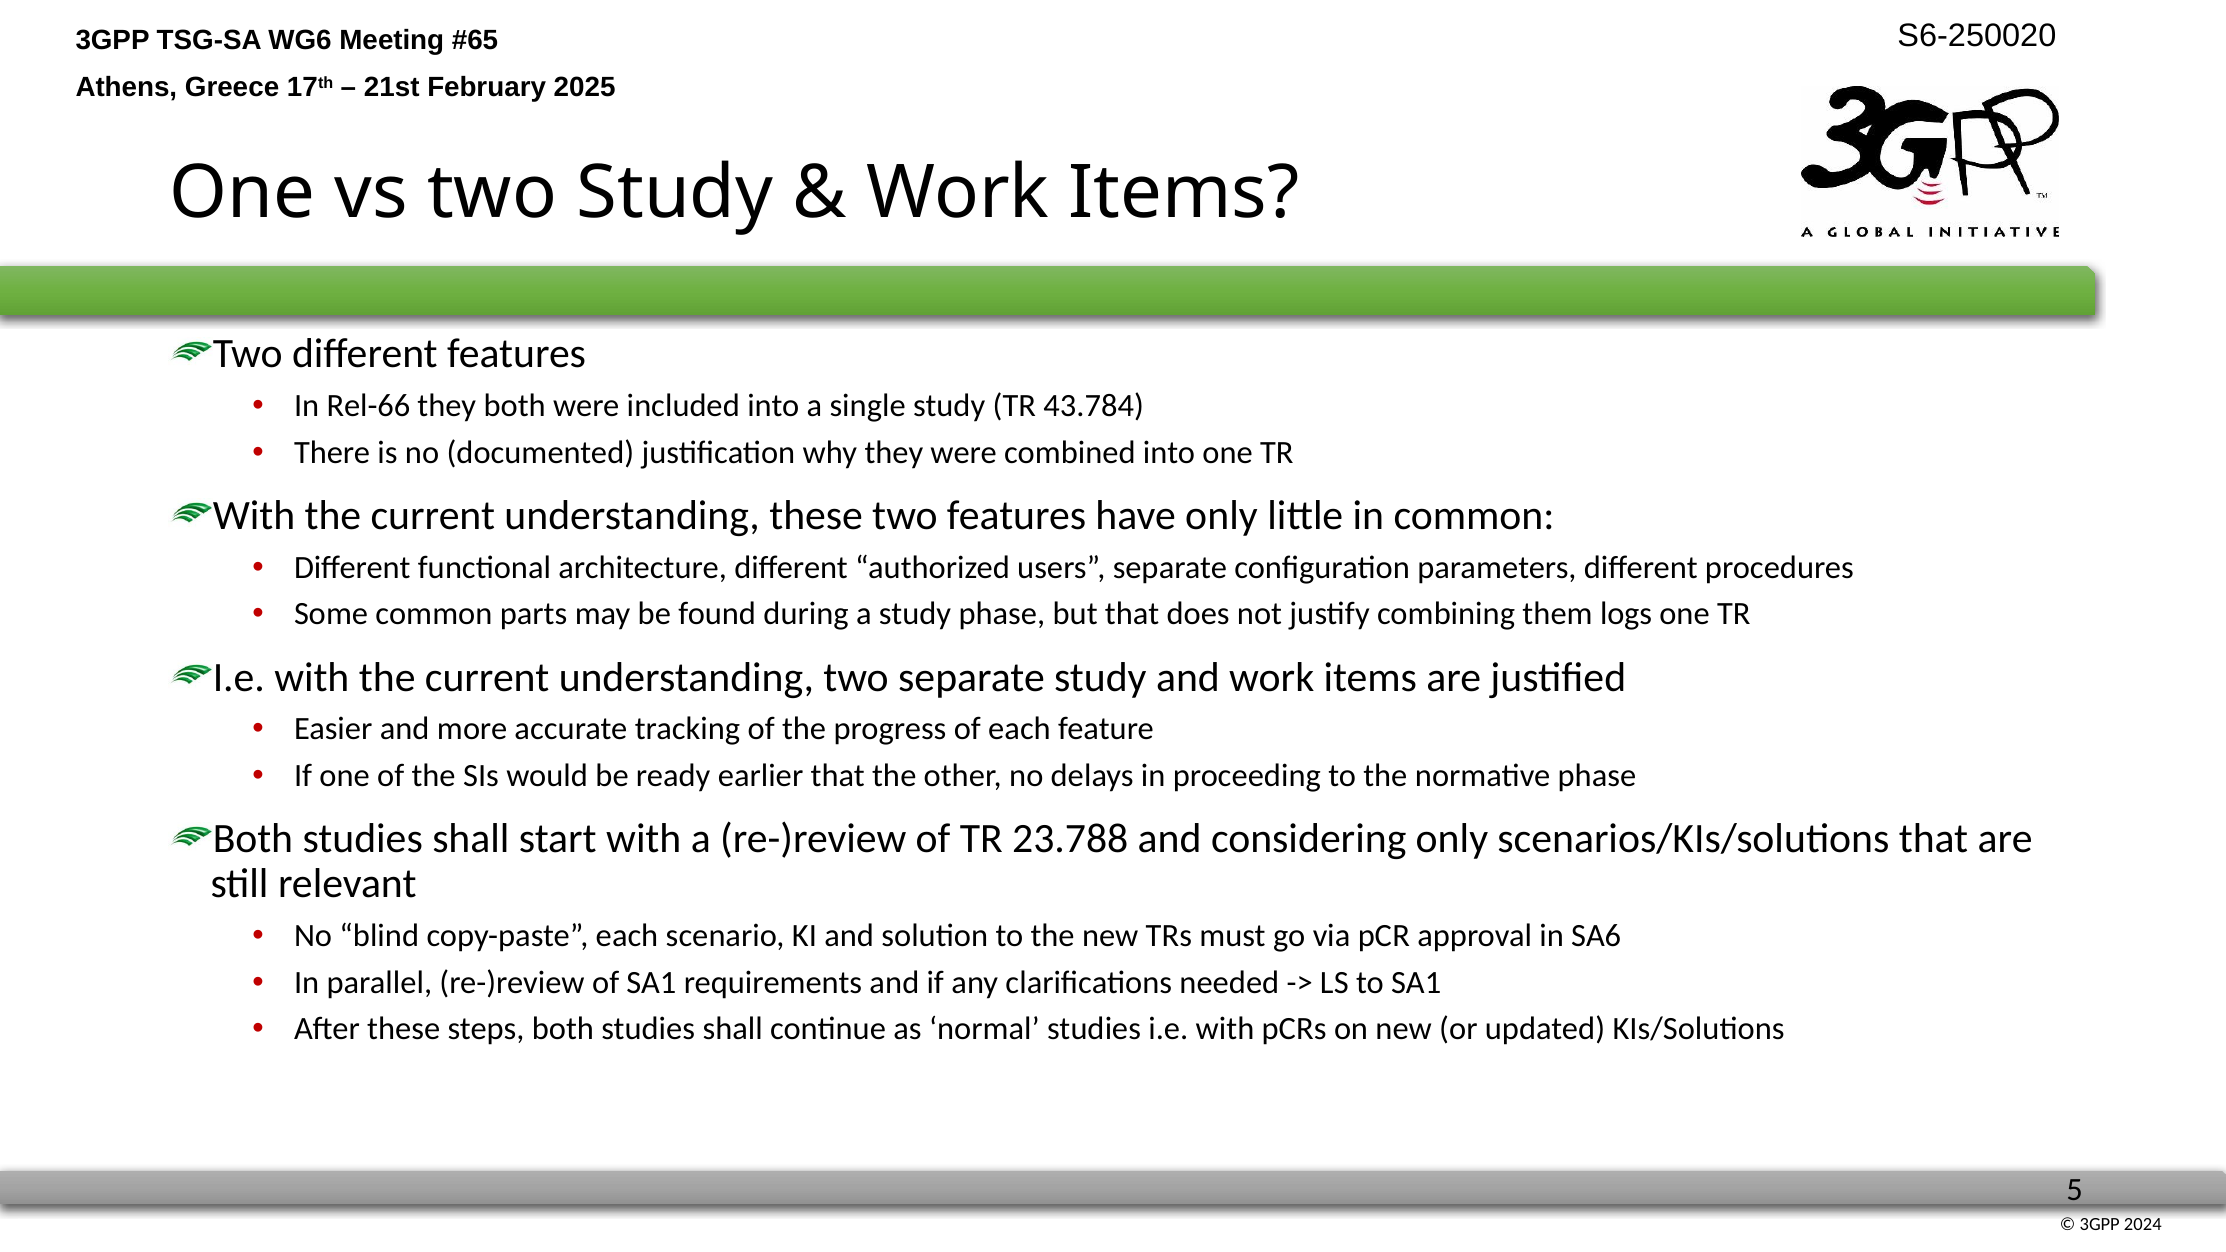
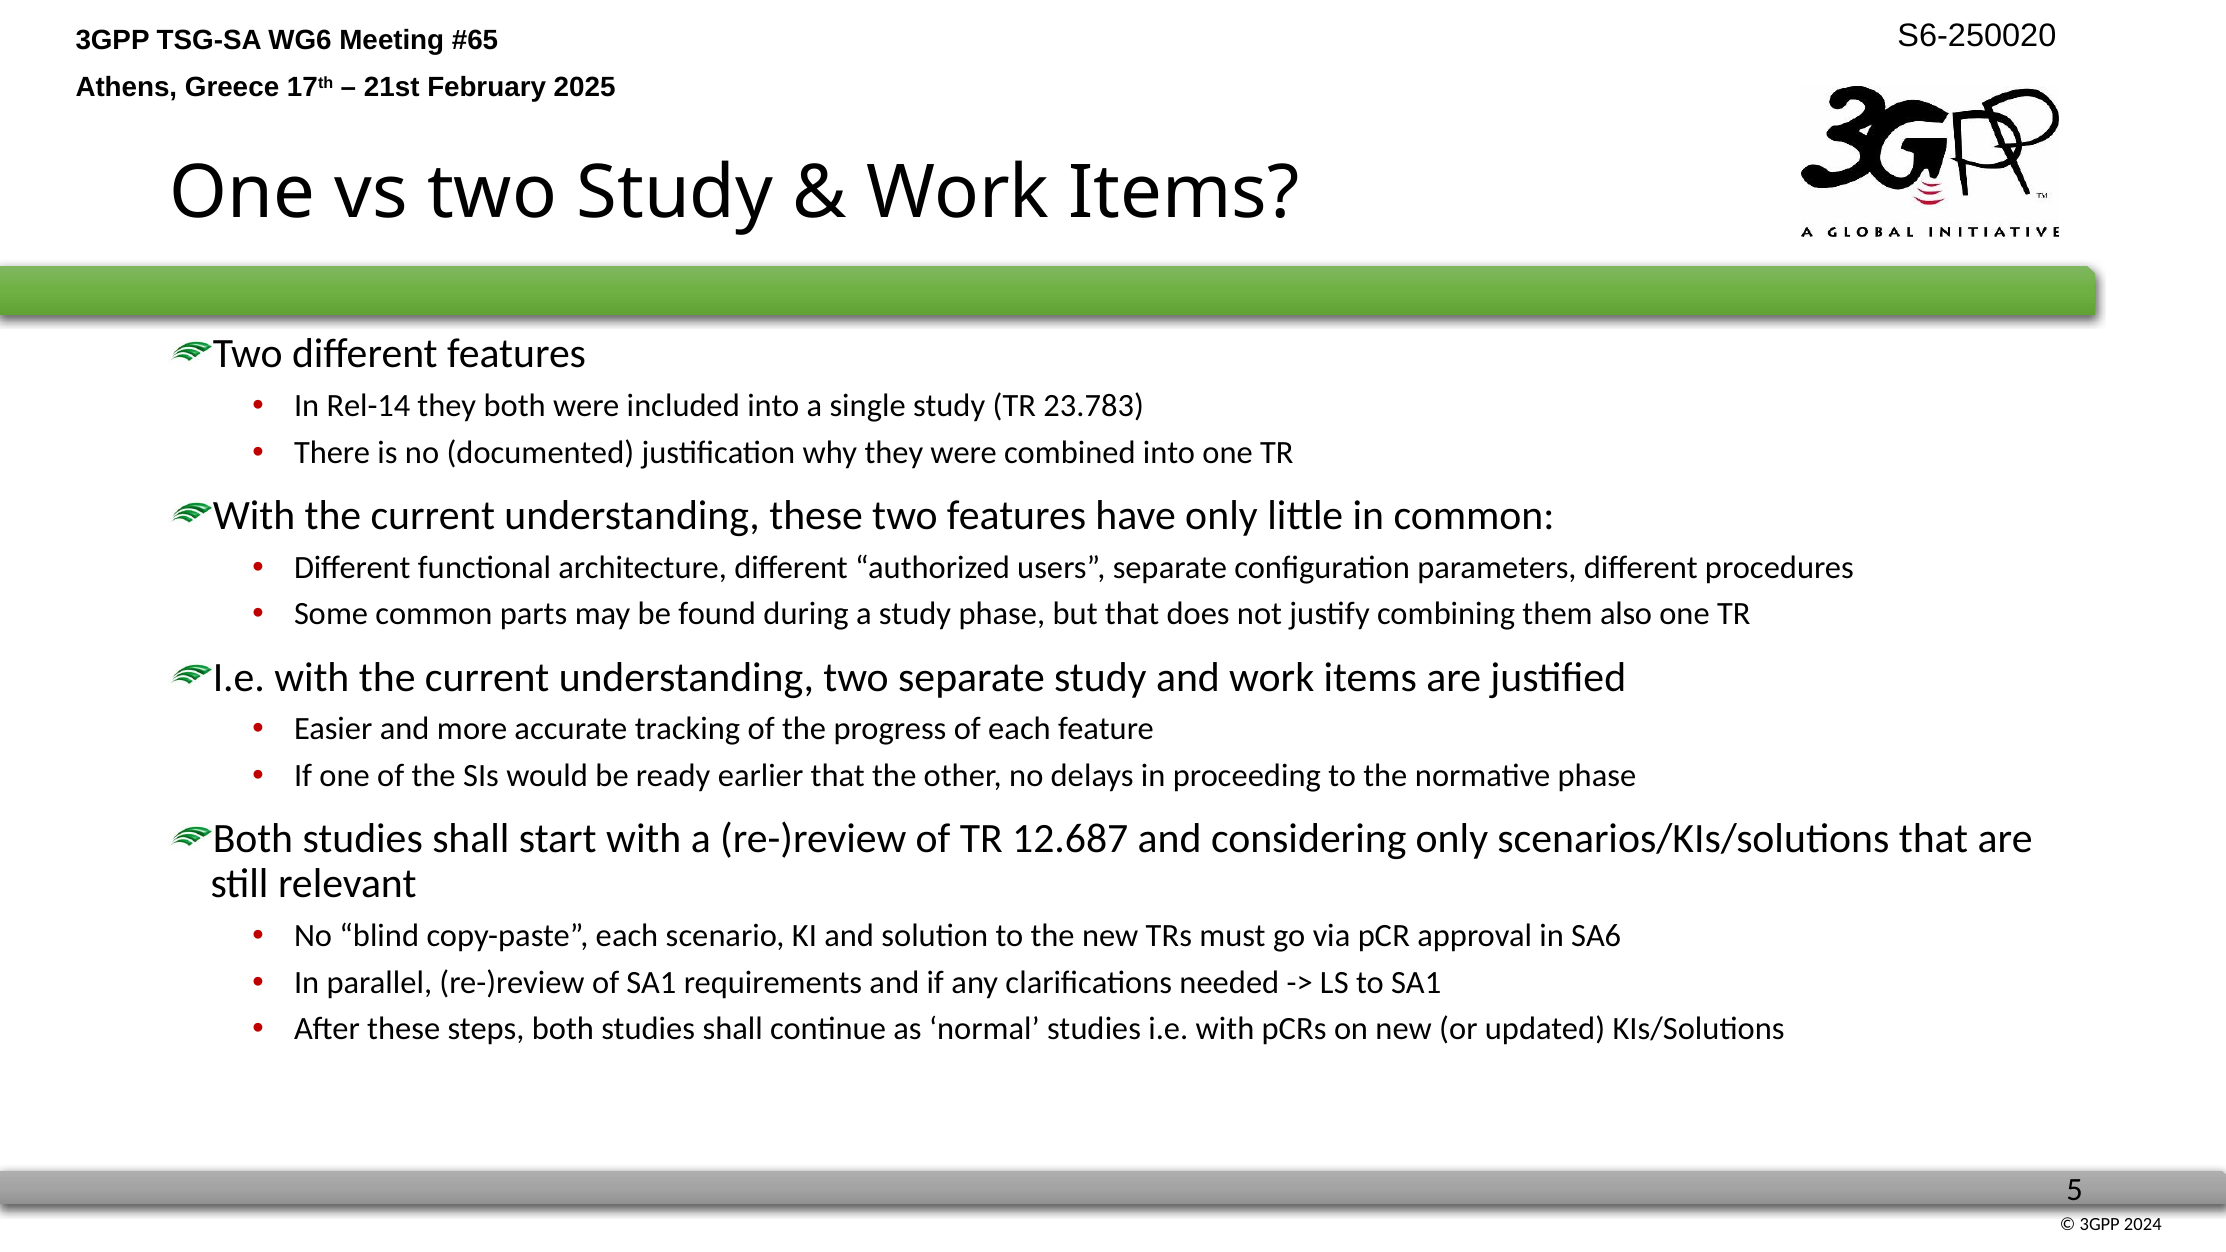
Rel-66: Rel-66 -> Rel-14 (368, 406)
43.784: 43.784 -> 23.783 (1094, 406)
logs: logs -> also (1626, 614)
23.788: 23.788 -> 12.687 (1070, 839)
